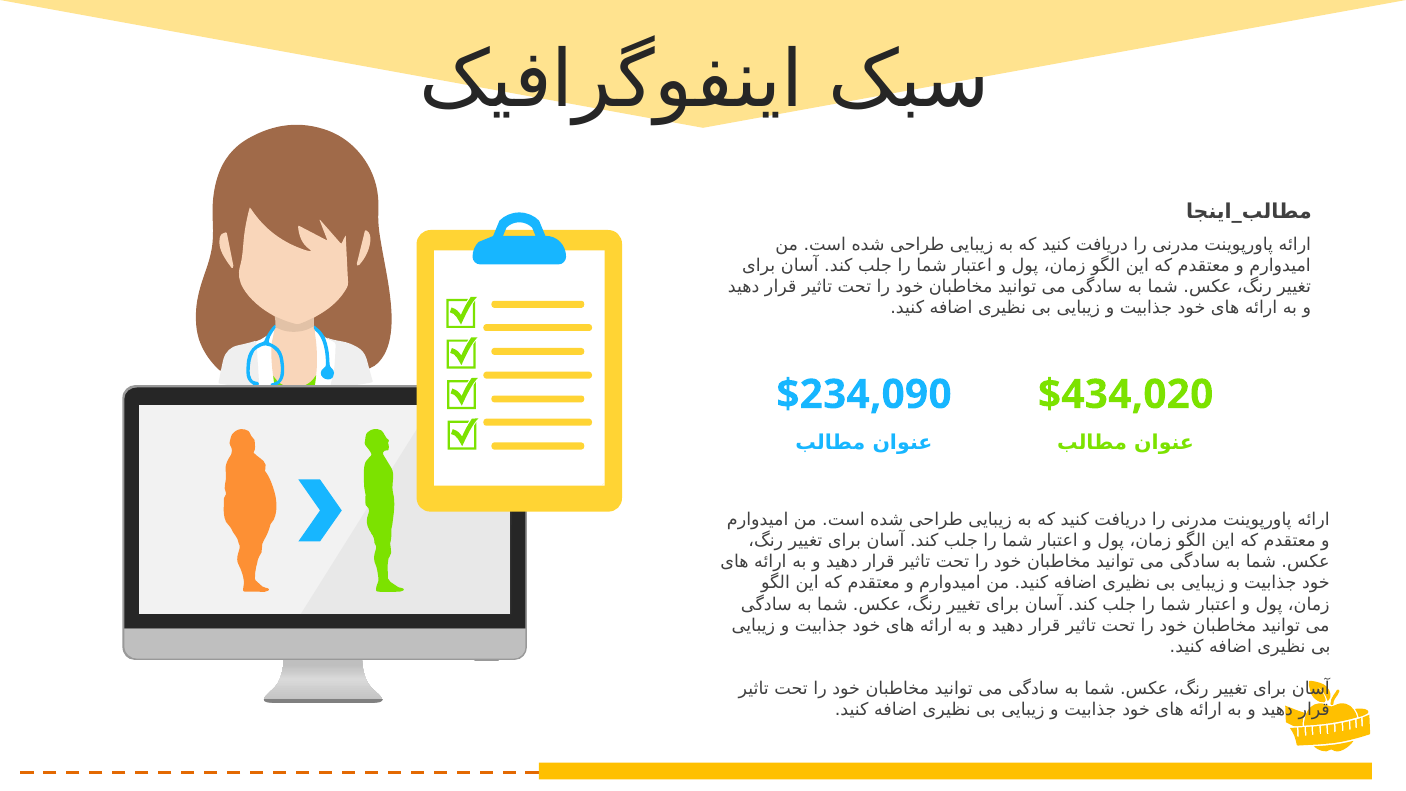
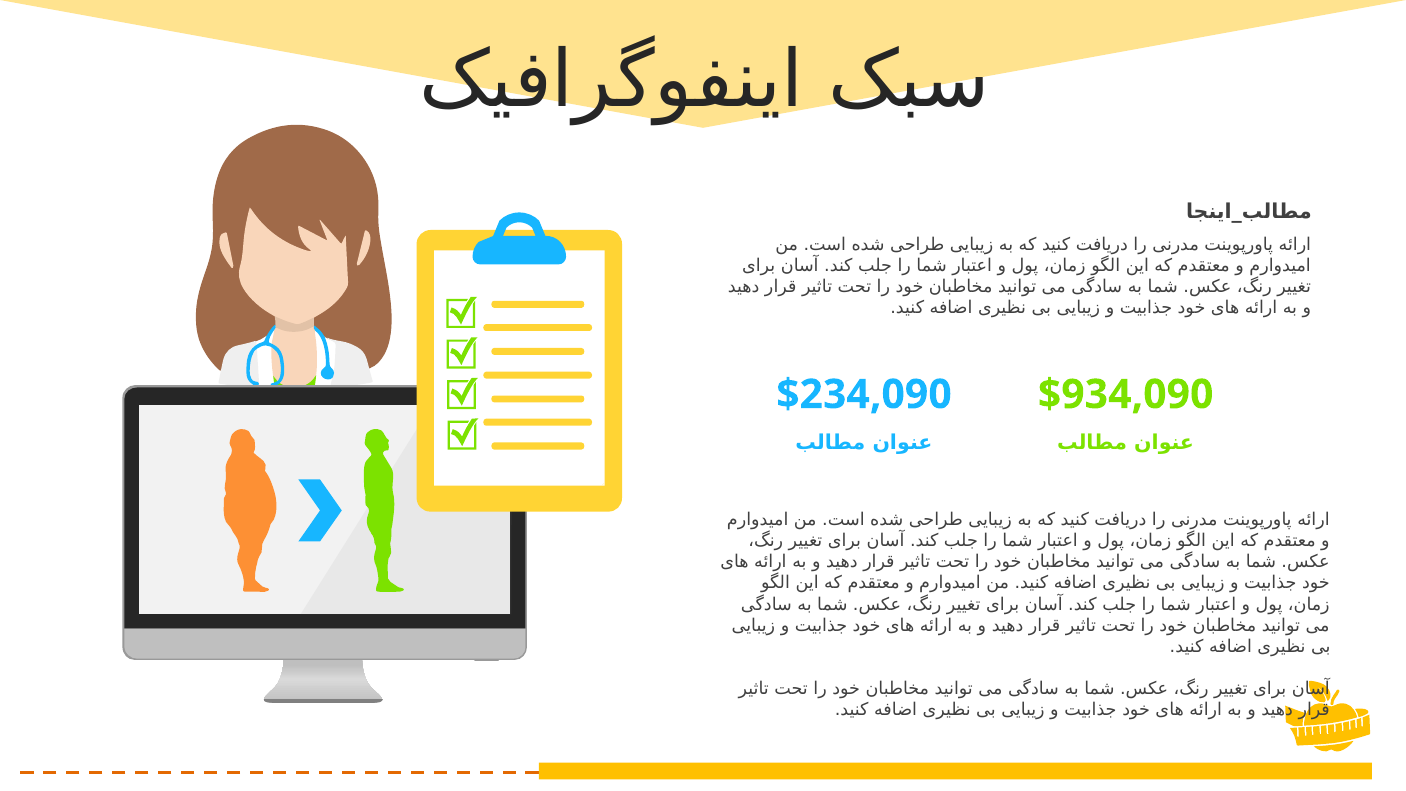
$434,020: $434,020 -> $934,090 (1126, 394)
